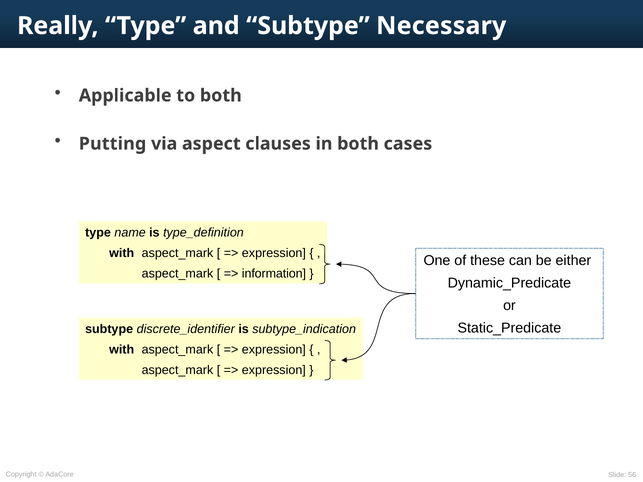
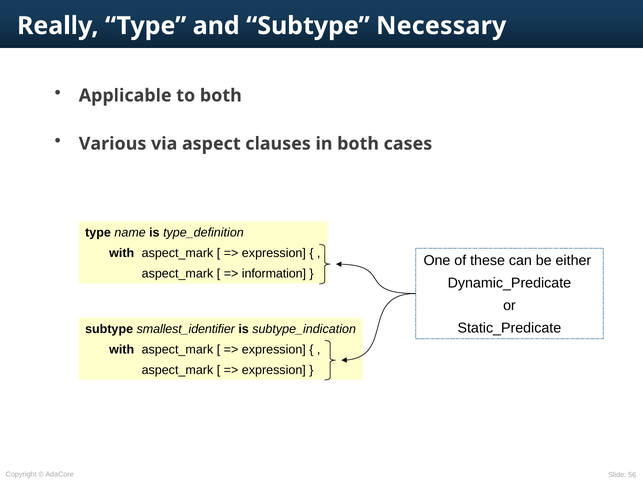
Putting: Putting -> Various (113, 144)
discrete_identifier: discrete_identifier -> smallest_identifier (186, 329)
